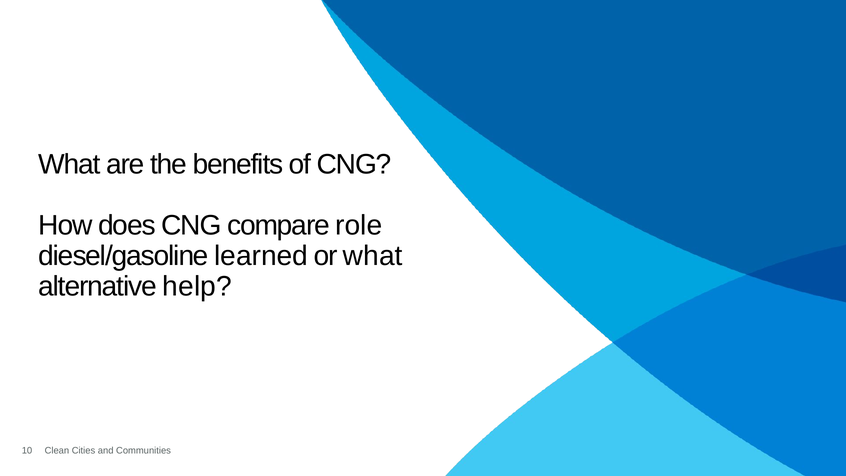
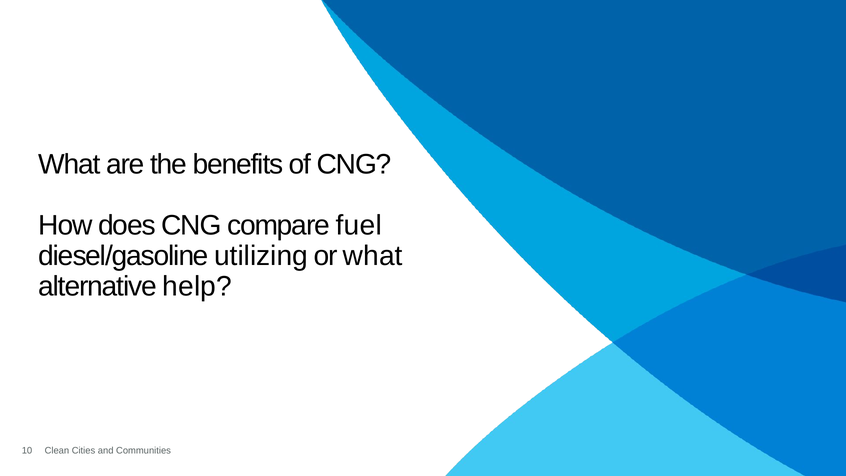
role: role -> fuel (359, 225)
learned: learned -> utilizing (261, 256)
